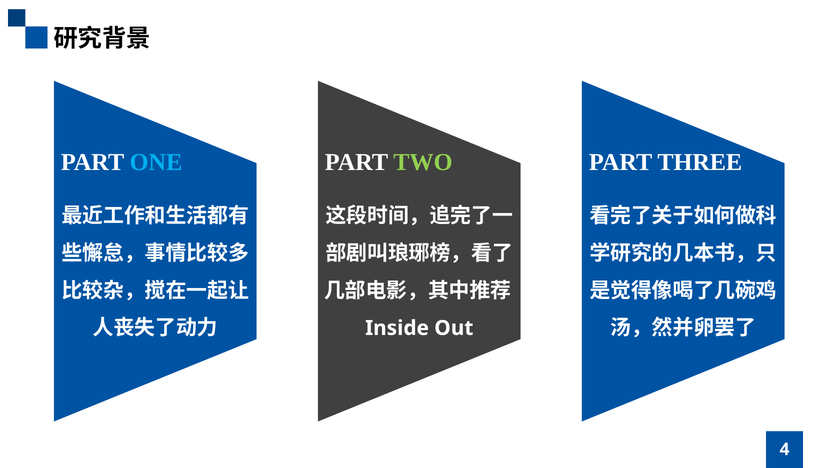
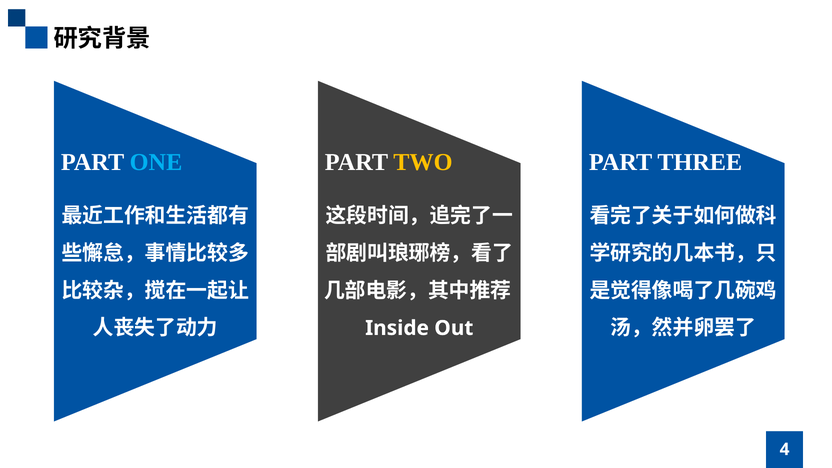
TWO colour: light green -> yellow (423, 162)
